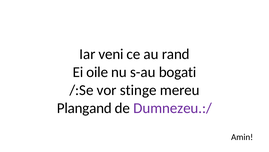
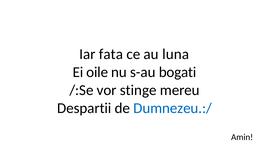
veni: veni -> fata (111, 54)
rand: rand -> luna (176, 54)
Plangand: Plangand -> Despartii (84, 108)
Dumnezeu.:/ colour: purple -> blue (173, 108)
